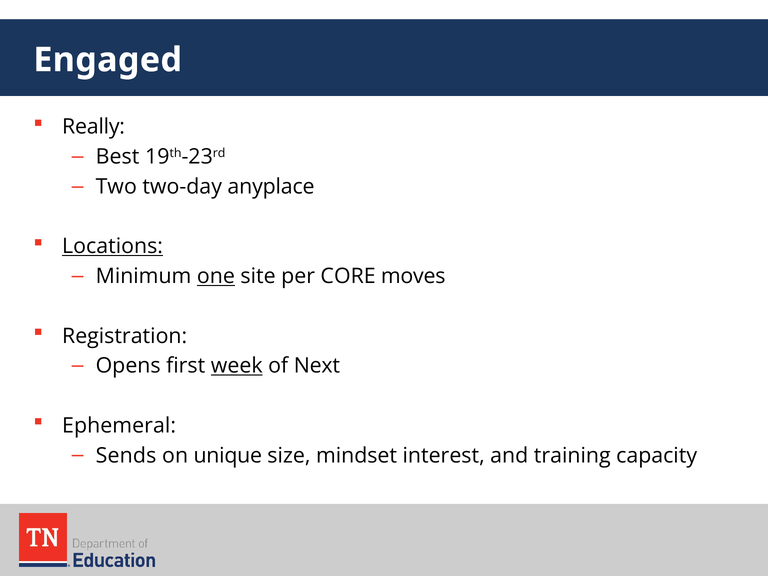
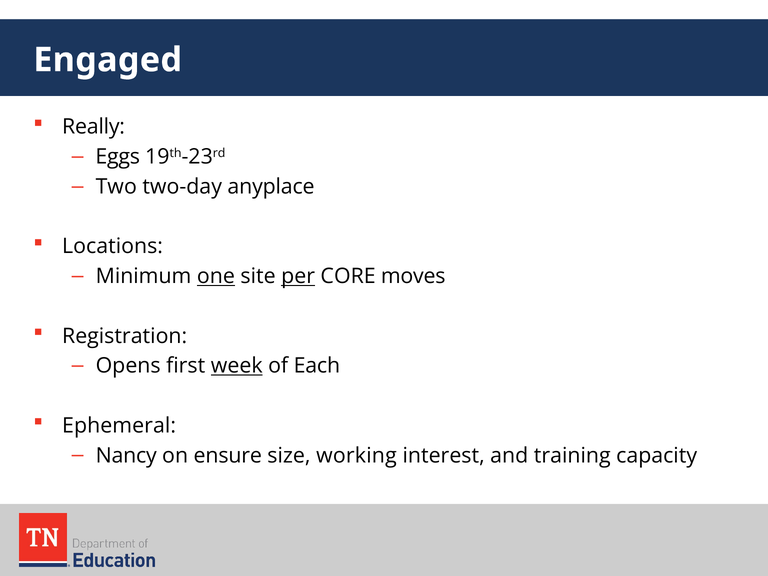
Best: Best -> Eggs (118, 157)
Locations underline: present -> none (112, 246)
per underline: none -> present (298, 276)
Next: Next -> Each (317, 366)
Sends: Sends -> Nancy (126, 456)
unique: unique -> ensure (228, 456)
mindset: mindset -> working (356, 456)
